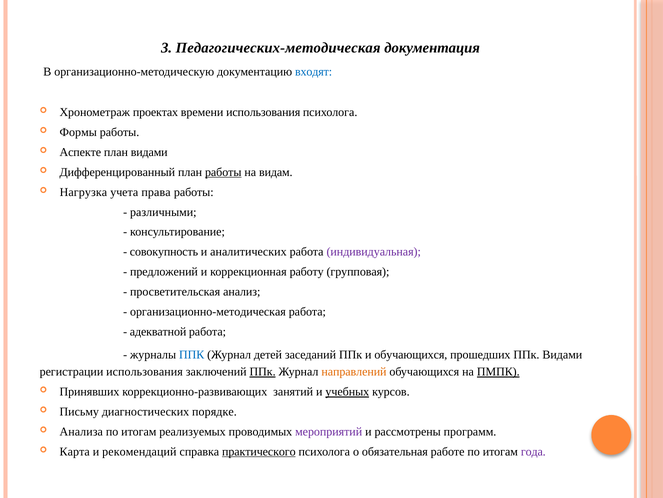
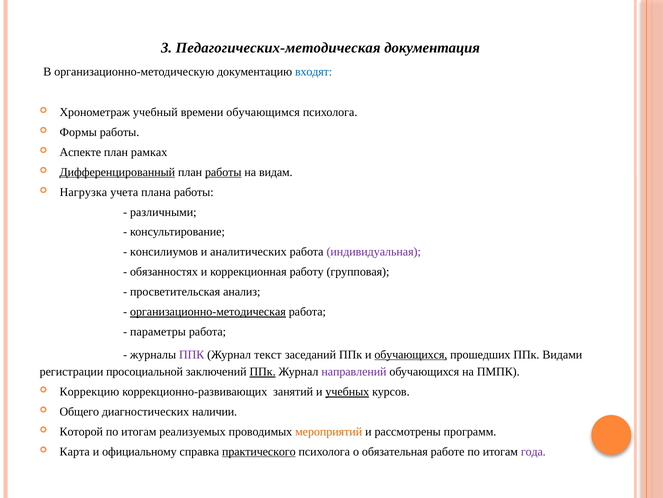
проектах: проектах -> учебный (155, 112)
времени использования: использования -> обучающимся (263, 112)
план видами: видами -> рамках (149, 152)
Дифференцированный underline: none -> present (117, 172)
права: права -> плана (156, 192)
совокупность: совокупность -> консилиумов (164, 252)
предложений: предложений -> обязанностях (164, 272)
организационно-методическая underline: none -> present (208, 311)
адекватной: адекватной -> параметры (158, 331)
ППК colour: blue -> purple (192, 354)
детей: детей -> текст (268, 354)
обучающихся underline: none -> present (411, 354)
регистрации использования: использования -> просоциальной (145, 371)
направлений colour: orange -> purple (354, 371)
ПМПК underline: present -> none (498, 371)
Принявших: Принявших -> Коррекцию (89, 391)
Письму: Письму -> Общего (79, 411)
порядке: порядке -> наличии (215, 411)
Анализа: Анализа -> Которой (81, 431)
мероприятий colour: purple -> orange (329, 431)
рекомендаций: рекомендаций -> официальному (139, 451)
